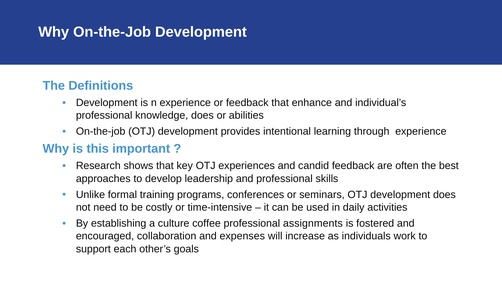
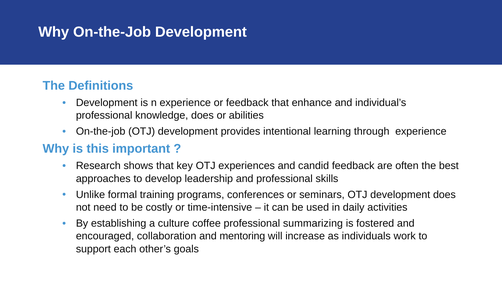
assignments: assignments -> summarizing (313, 224)
expenses: expenses -> mentoring (242, 236)
